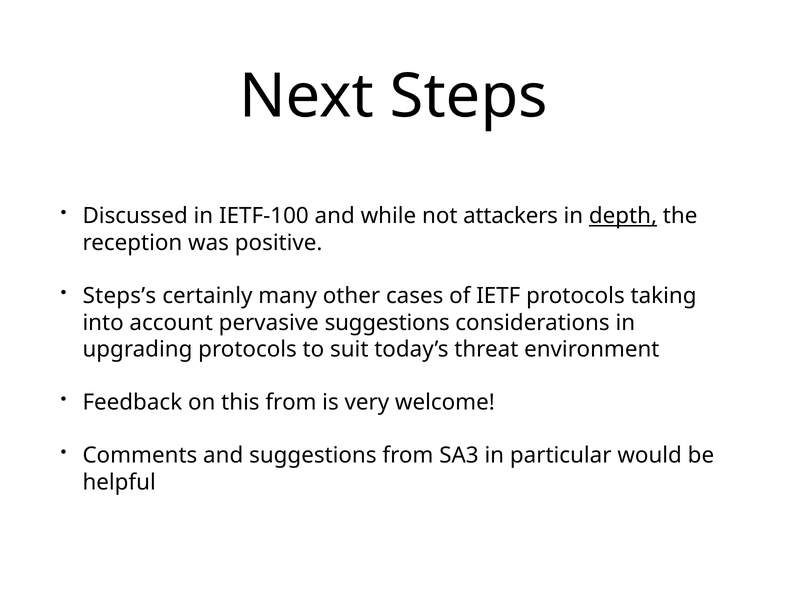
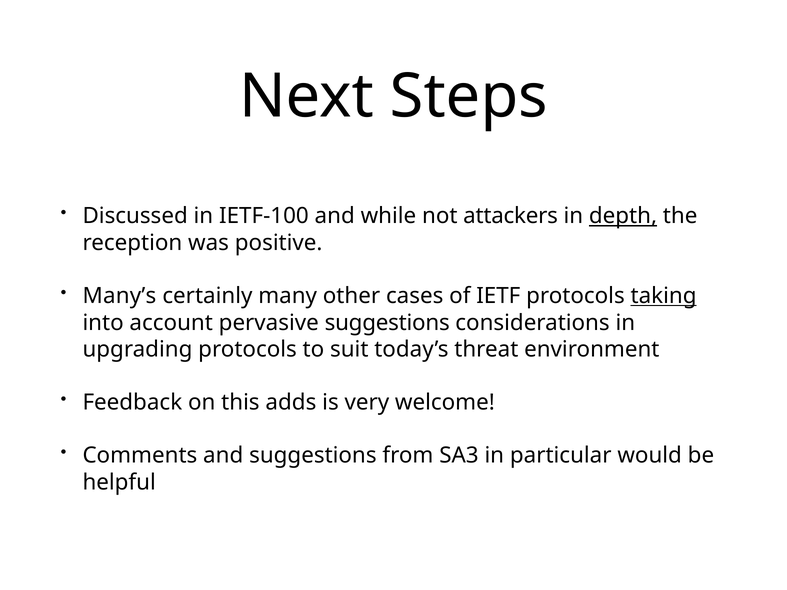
Steps’s: Steps’s -> Many’s (119, 296)
taking underline: none -> present (664, 296)
this from: from -> adds (291, 403)
